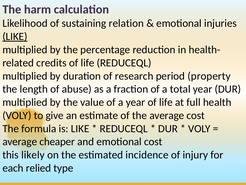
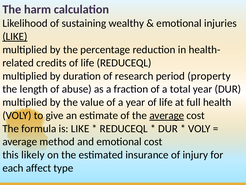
relation: relation -> wealthy (126, 23)
average underline: none -> present (167, 115)
cheaper: cheaper -> method (57, 141)
incidence: incidence -> insurance (147, 155)
relied: relied -> affect (38, 168)
